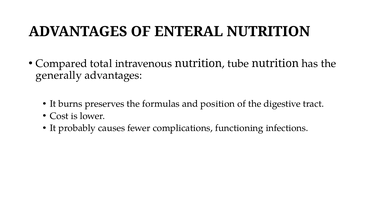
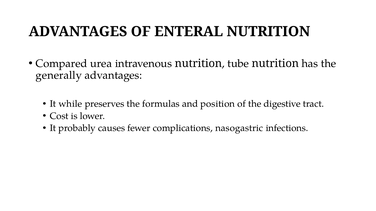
total: total -> urea (101, 64)
burns: burns -> while (70, 104)
functioning: functioning -> nasogastric (239, 128)
